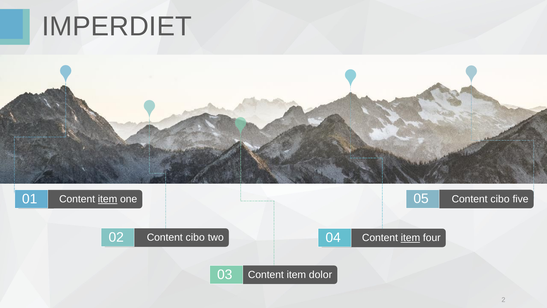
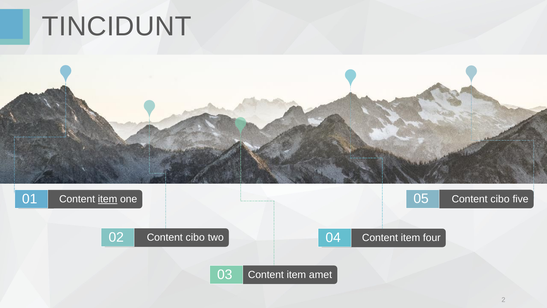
IMPERDIET: IMPERDIET -> TINCIDUNT (117, 27)
item underline: present -> none (410, 238)
dolor: dolor -> amet (320, 274)
